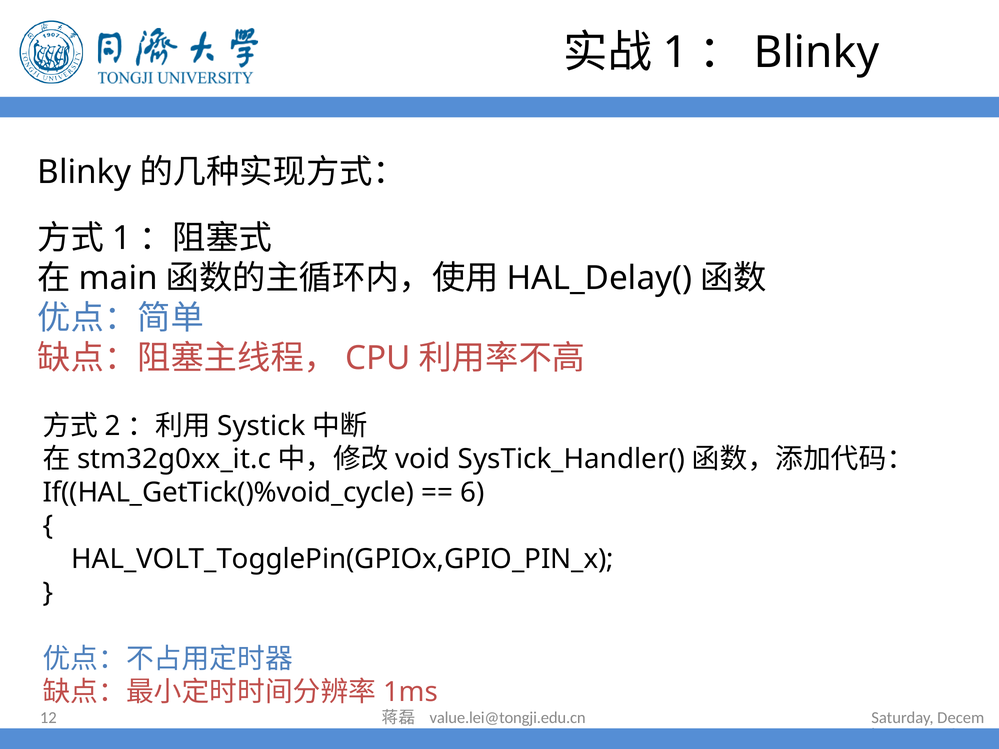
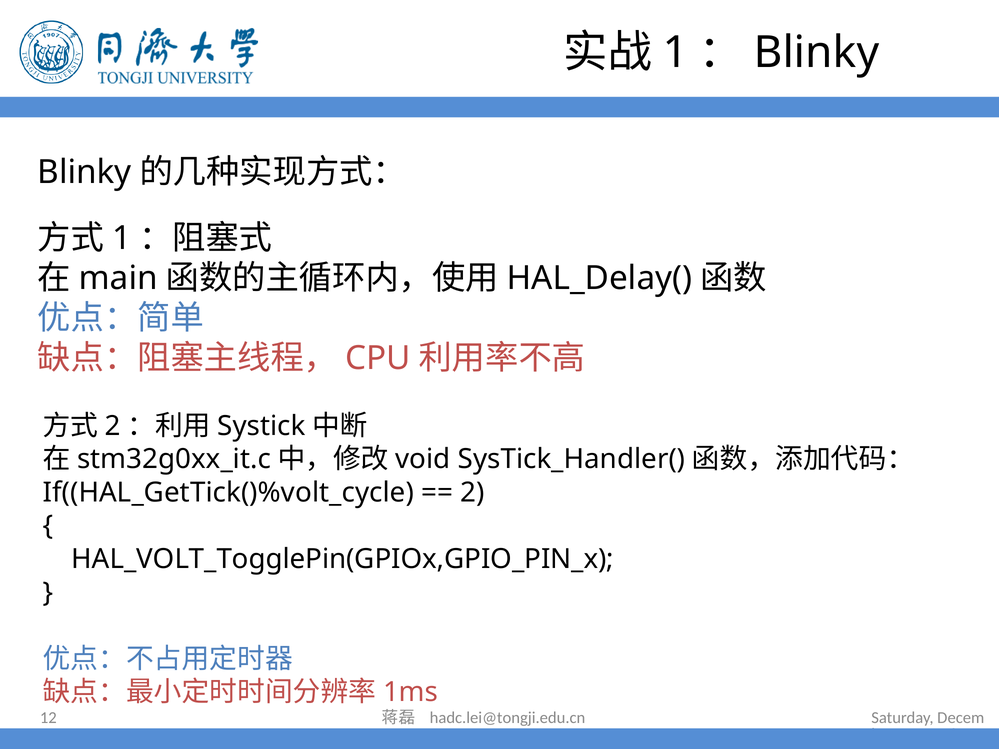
If((HAL_GetTick()%void_cycle: If((HAL_GetTick()%void_cycle -> If((HAL_GetTick()%volt_cycle (228, 493)
6: 6 -> 2 (472, 493)
value.lei@tongji.edu.cn: value.lei@tongji.edu.cn -> hadc.lei@tongji.edu.cn (508, 718)
